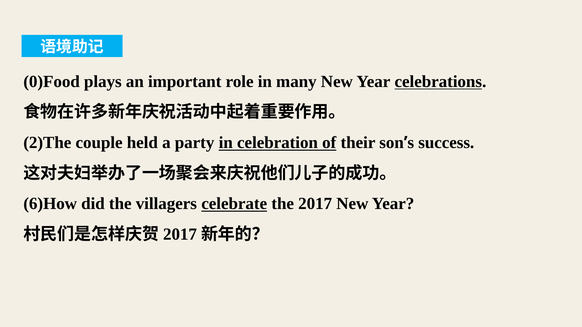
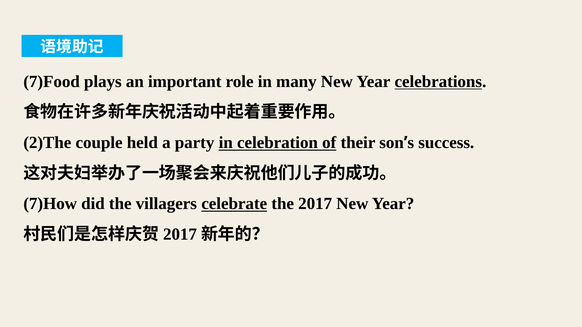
0)Food: 0)Food -> 7)Food (52, 82)
6)How: 6)How -> 7)How (50, 204)
